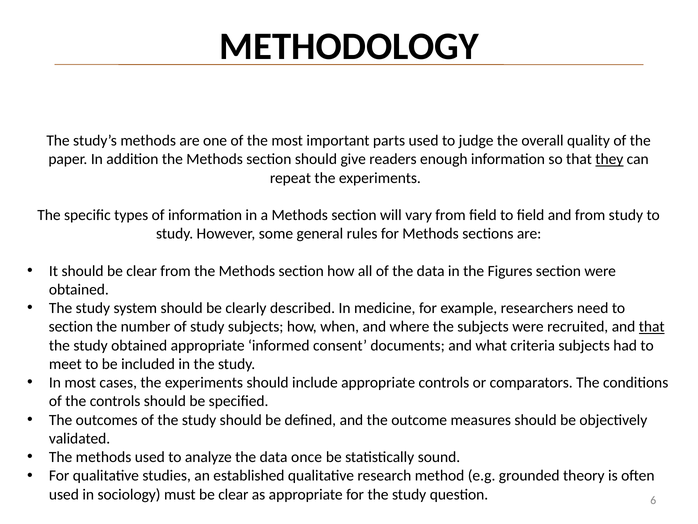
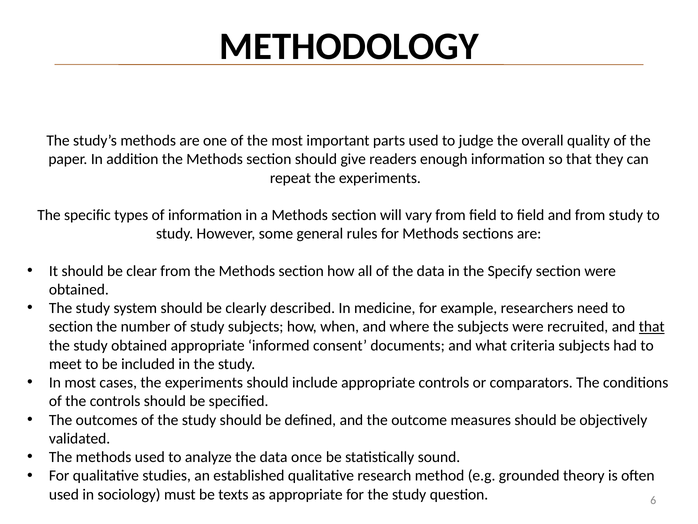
they underline: present -> none (609, 159)
Figures: Figures -> Specify (510, 271)
must be clear: clear -> texts (233, 494)
